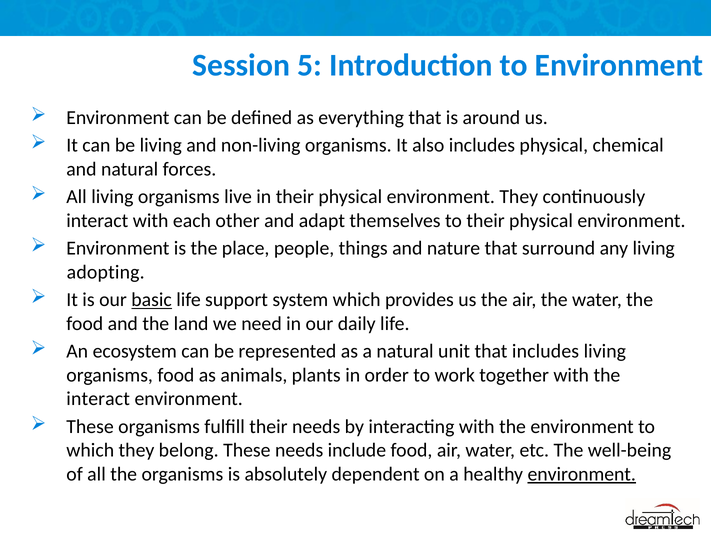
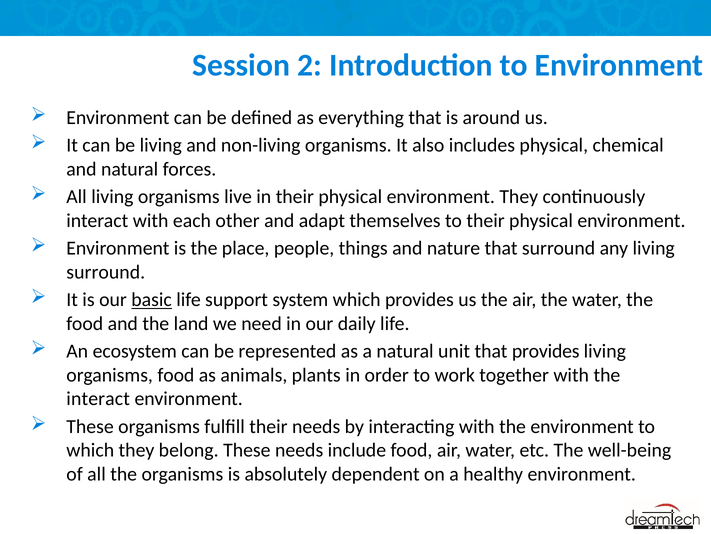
5: 5 -> 2 (310, 65)
adopting: adopting -> surround (106, 272)
that includes: includes -> provides (546, 351)
environment underline: present -> none (582, 474)
